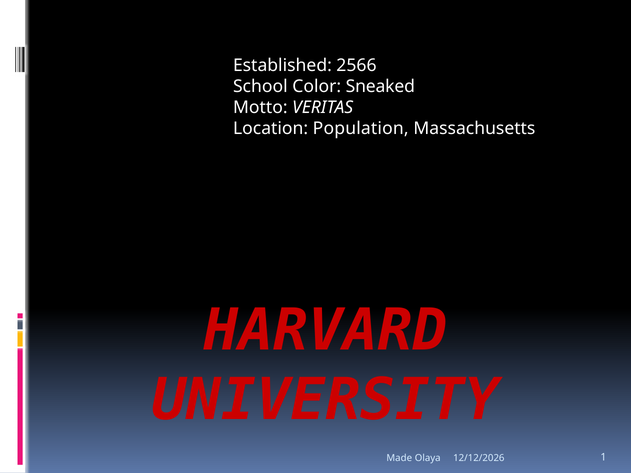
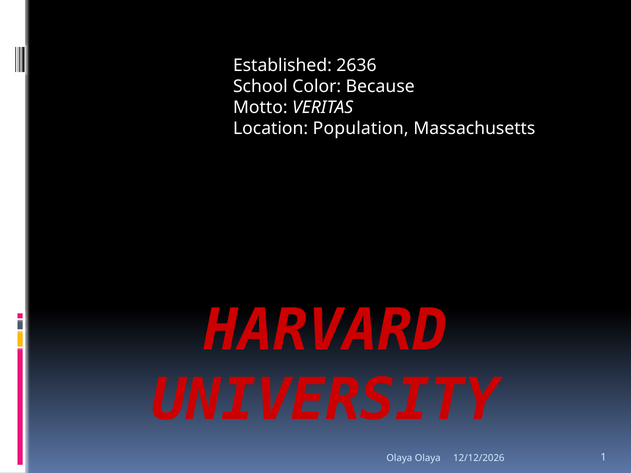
2566: 2566 -> 2636 (356, 65)
Sneaked: Sneaked -> Because (380, 86)
Made: Made -> Olaya (399, 458)
